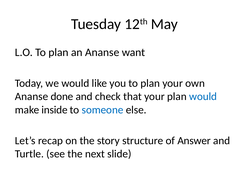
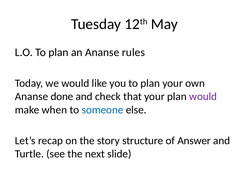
want: want -> rules (133, 52)
would colour: blue -> purple (203, 97)
inside: inside -> when (54, 110)
